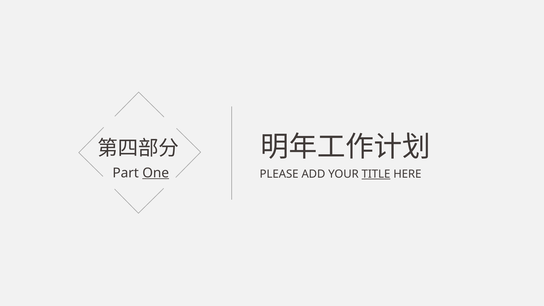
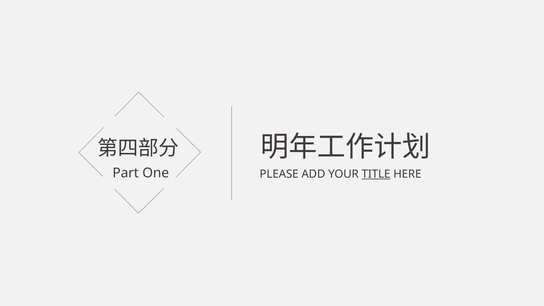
One underline: present -> none (156, 173)
